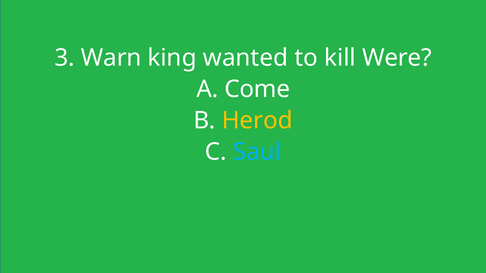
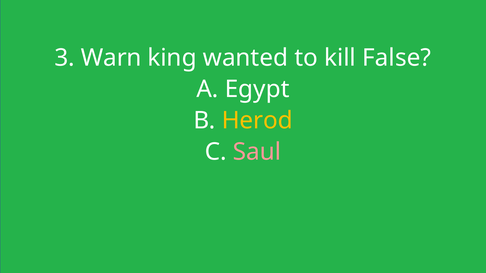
Were: Were -> False (397, 58)
Come: Come -> Egypt (257, 89)
Saul colour: light blue -> pink (257, 152)
